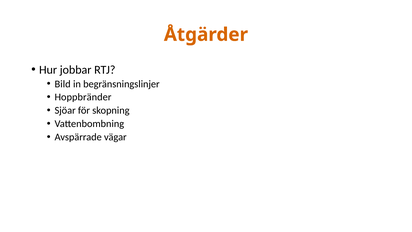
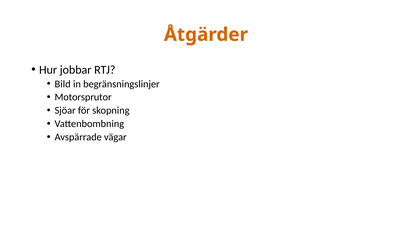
Hoppbränder: Hoppbränder -> Motorsprutor (83, 97)
